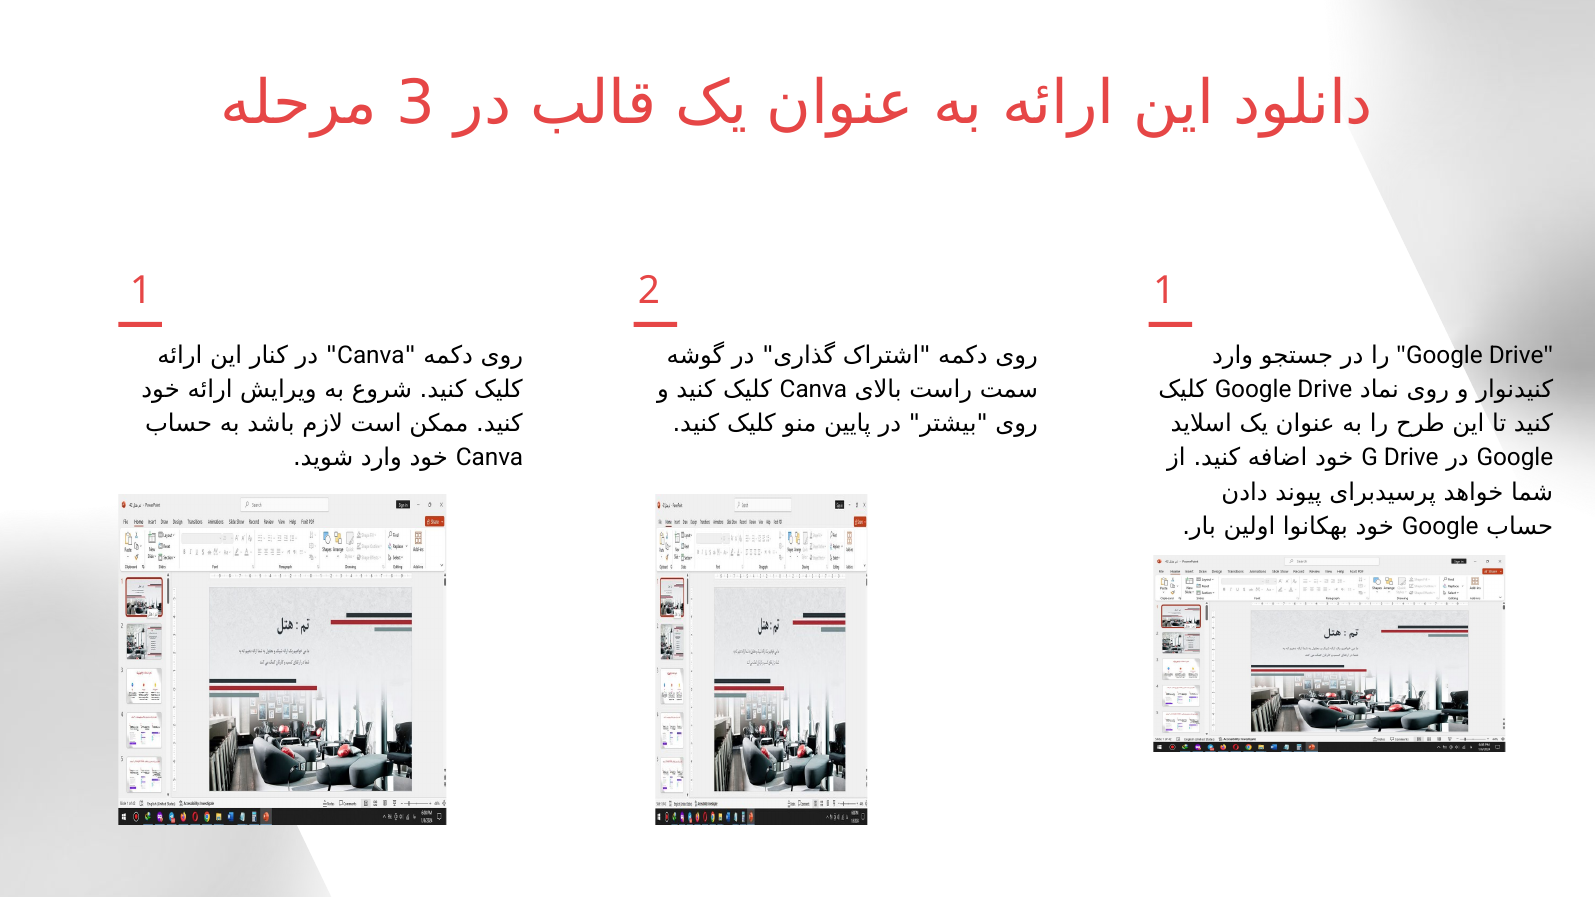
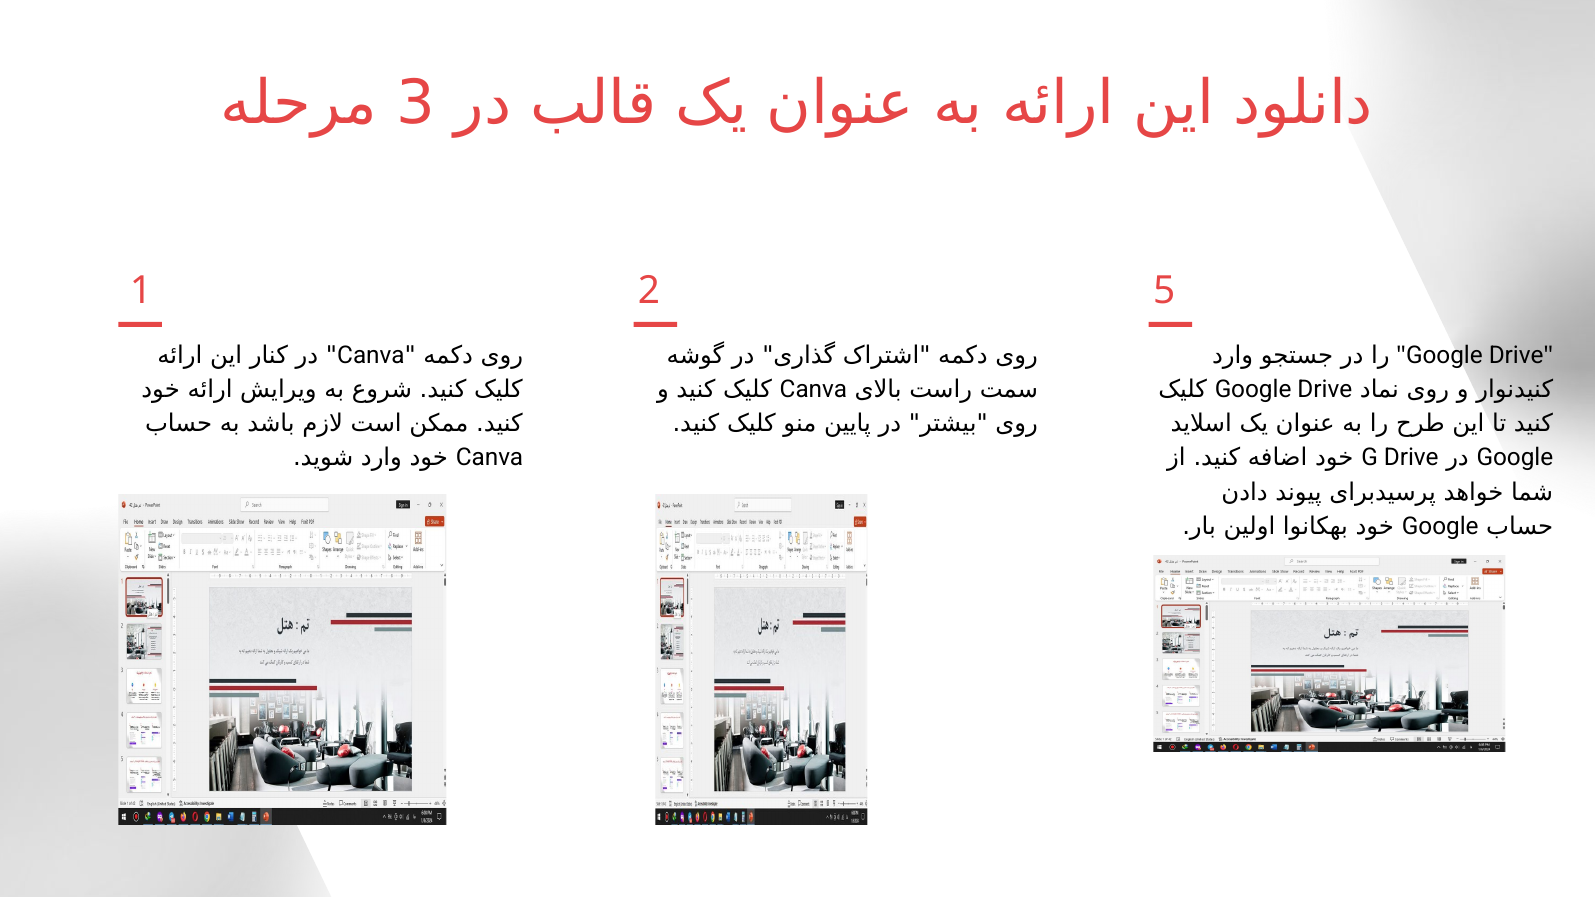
2 1: 1 -> 5 (1164, 291)
